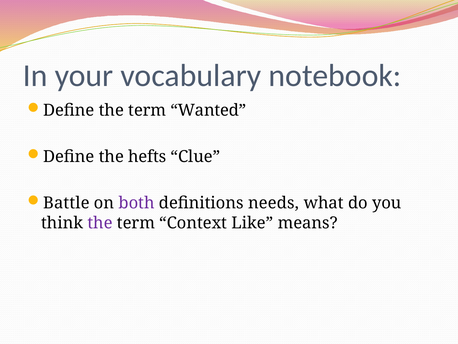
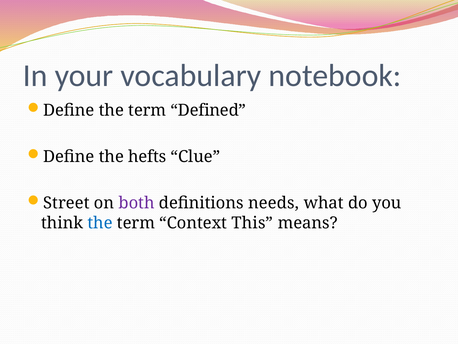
Wanted: Wanted -> Defined (208, 110)
Battle: Battle -> Street (66, 203)
the colour: purple -> blue (100, 223)
Like: Like -> This (252, 223)
